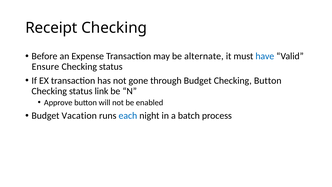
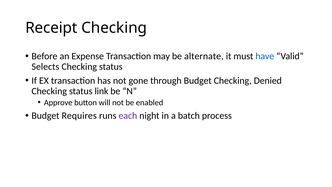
Ensure: Ensure -> Selects (45, 67)
Checking Button: Button -> Denied (268, 81)
Vacation: Vacation -> Requires (79, 116)
each colour: blue -> purple (128, 116)
